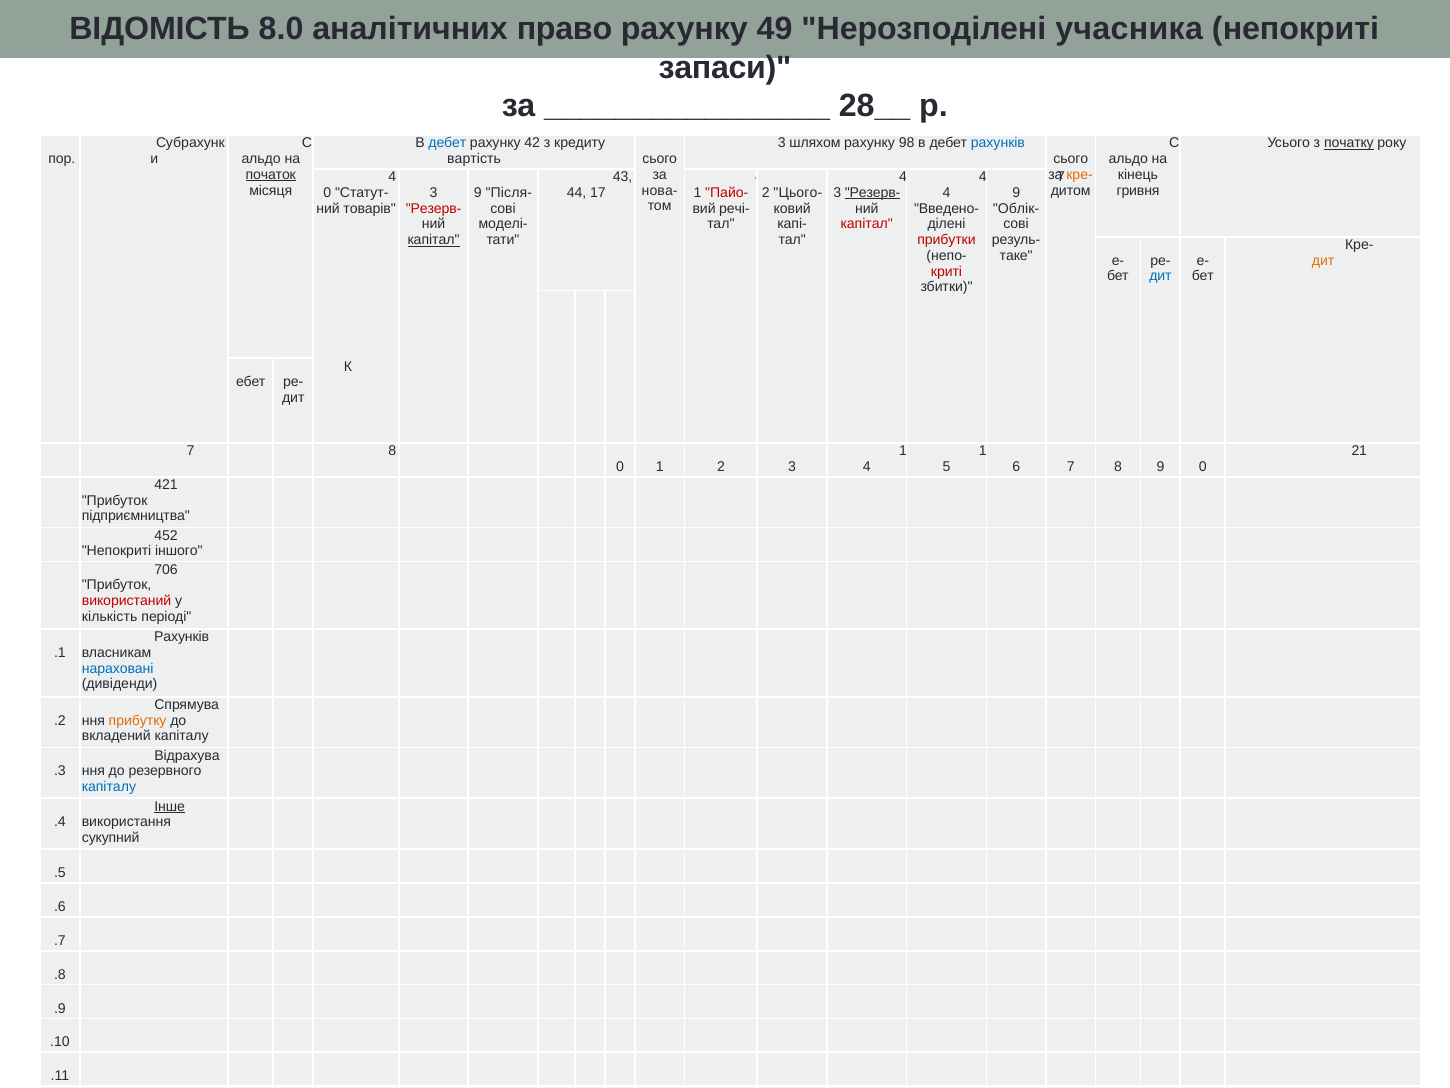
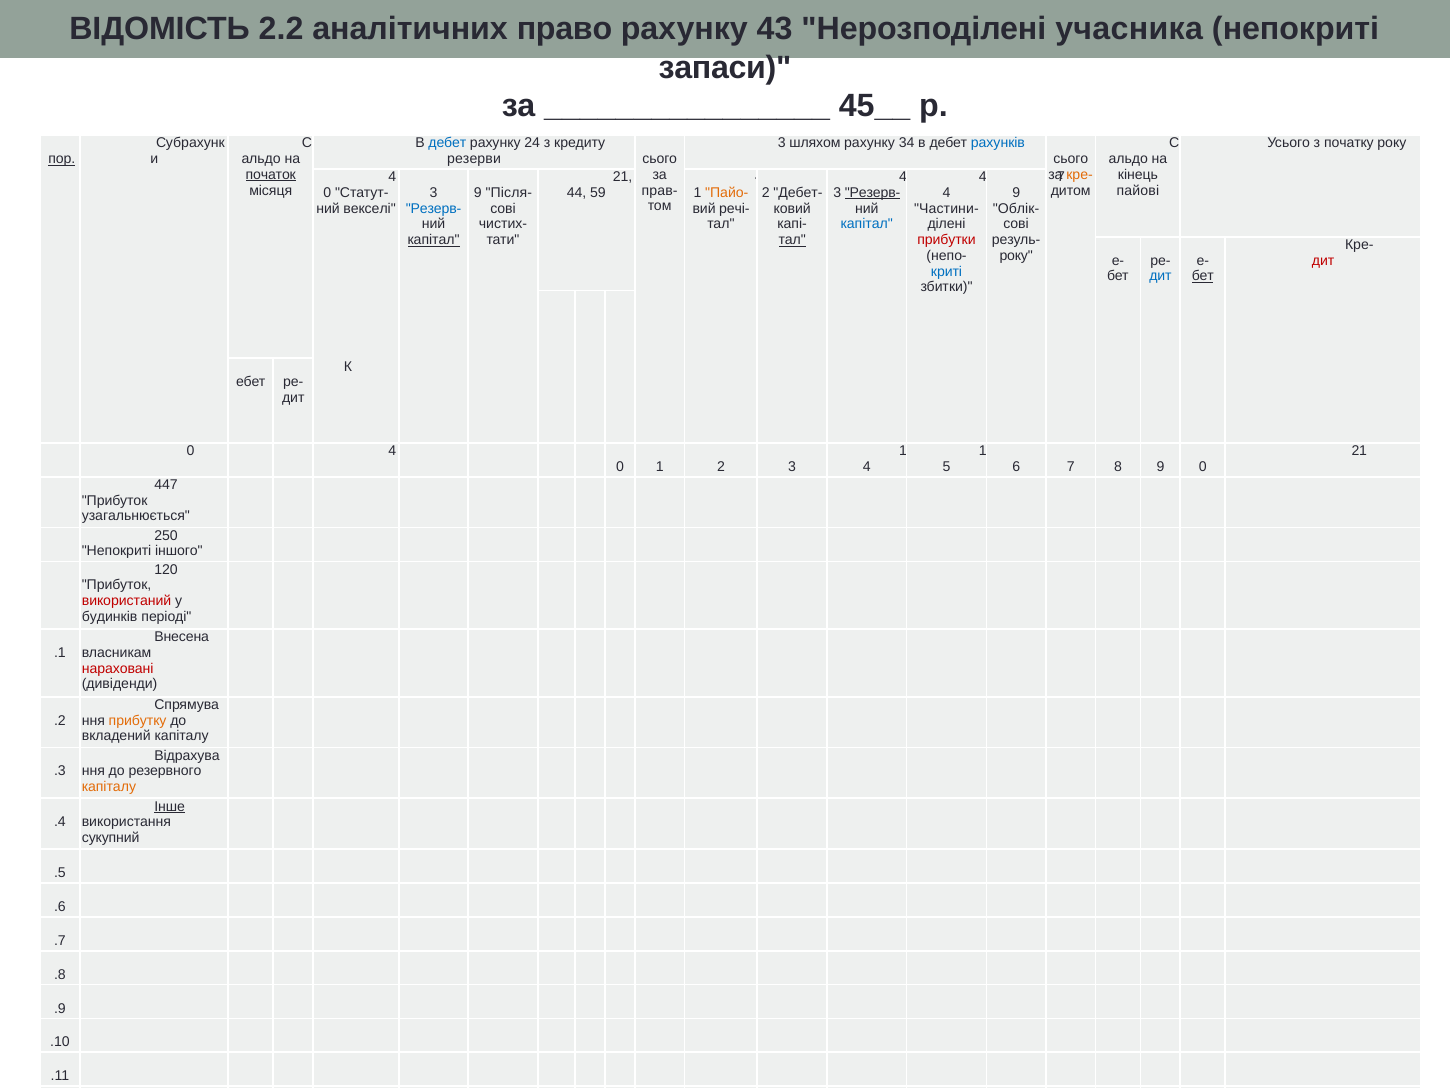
8.0: 8.0 -> 2.2 (281, 29)
49: 49 -> 43 (775, 29)
28__: 28__ -> 45__ (875, 106)
42: 42 -> 24 (532, 143)
98: 98 -> 34 (907, 143)
початку underline: present -> none (1349, 143)
пор underline: none -> present (62, 159)
вартість: вартість -> резерви (474, 159)
43: 43 -> 21 (623, 177)
нова-: нова- -> прав- (660, 190)
гривня: гривня -> пайові (1138, 190)
17: 17 -> 59 (598, 193)
Пайо- colour: red -> orange (727, 193)
Цього-: Цього- -> Дебет- (798, 193)
товарів: товарів -> векселі (370, 208)
Резерв- colour: red -> blue (434, 208)
Введено-: Введено- -> Частини- (946, 208)
моделі-: моделі- -> чистих- (503, 224)
капітал colour: red -> blue (867, 224)
тал underline: none -> present (792, 240)
таке: таке -> року (1016, 256)
дит colour: orange -> red (1323, 260)
криті colour: red -> blue (947, 271)
бет underline: none -> present (1203, 276)
7: 7 -> 0 (190, 451)
8: 8 -> 4 (392, 451)
421: 421 -> 447 (166, 485)
підприємництва: підприємництва -> узагальнюється (136, 516)
452: 452 -> 250 (166, 535)
706: 706 -> 120 (166, 569)
кількість: кількість -> будинків (110, 616)
Рахунків: Рахунків -> Внесена (182, 637)
нараховані colour: blue -> red (118, 668)
капіталу colour: blue -> orange (109, 787)
